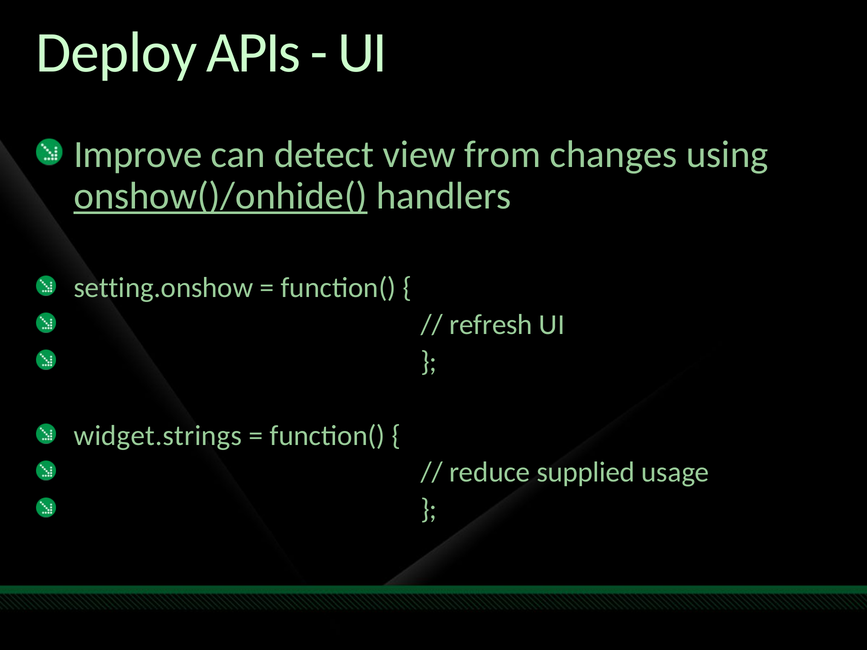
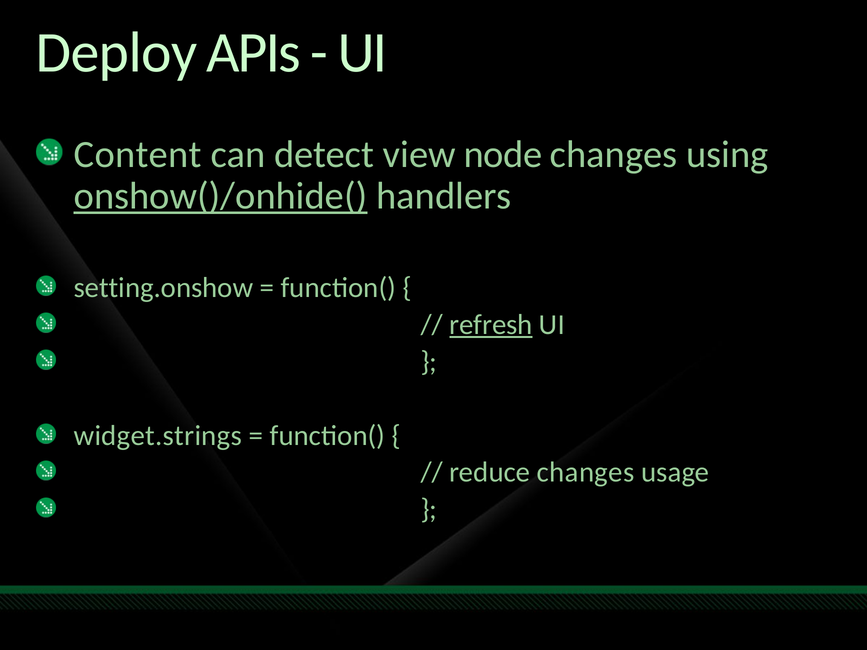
Improve: Improve -> Content (138, 155)
from: from -> node (503, 155)
refresh underline: none -> present (491, 325)
reduce supplied: supplied -> changes (586, 473)
